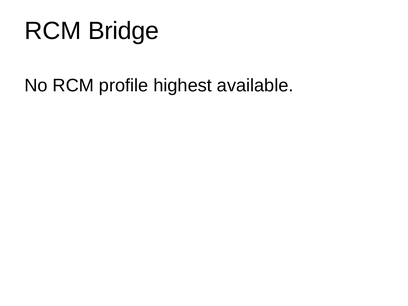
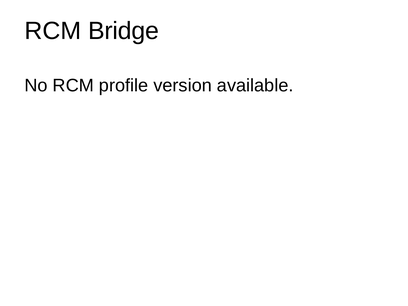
highest: highest -> version (183, 86)
